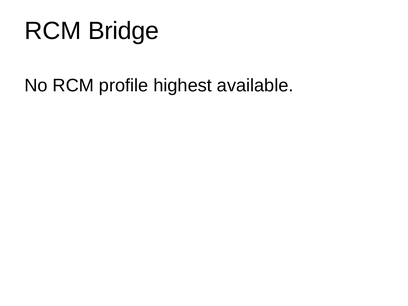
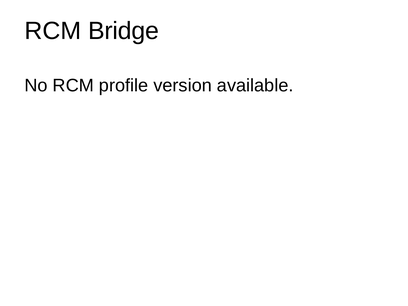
highest: highest -> version (183, 86)
